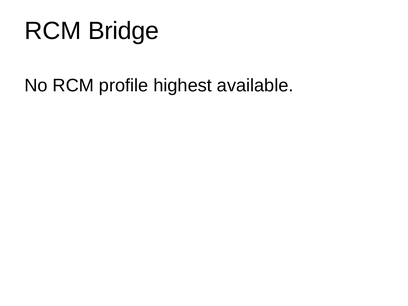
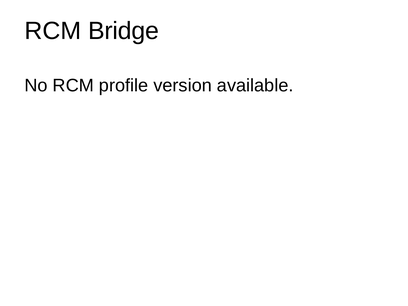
highest: highest -> version (183, 86)
